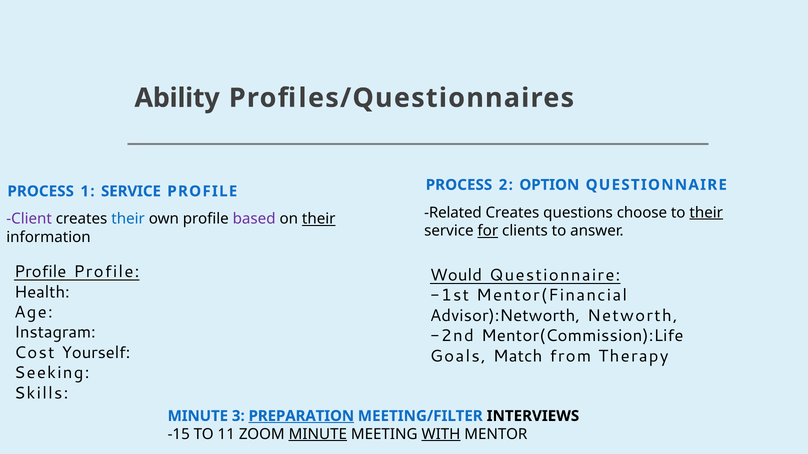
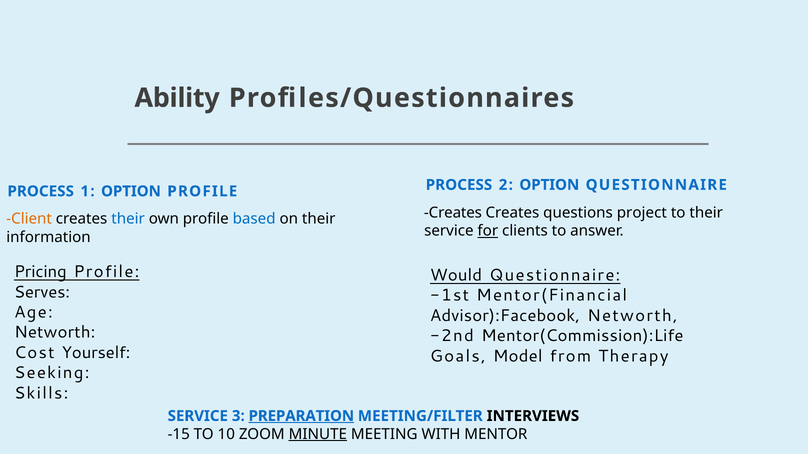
1 SERVICE: SERVICE -> OPTION (131, 191)
Related: Related -> Creates (453, 213)
choose: choose -> project (642, 213)
their underline: present -> none (706, 213)
Client colour: purple -> orange (29, 219)
based colour: purple -> blue (254, 219)
their underline: present -> none (319, 219)
Profile: Profile -> Pricing (40, 272)
Health: Health -> Serves (42, 292)
Advisor):Networth: Advisor):Networth -> Advisor):Facebook (505, 316)
Instagram: Instagram -> Networth (55, 333)
Match: Match -> Model (518, 356)
MINUTE: MINUTE -> SERVICE (198, 416)
11: 11 -> 10 (226, 435)
WITH underline: present -> none (441, 435)
